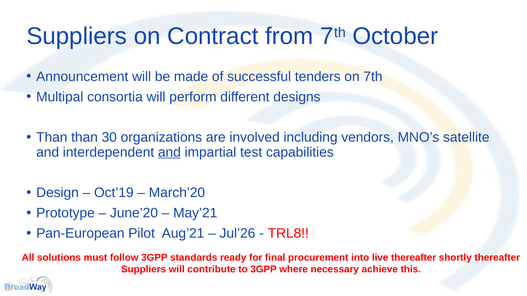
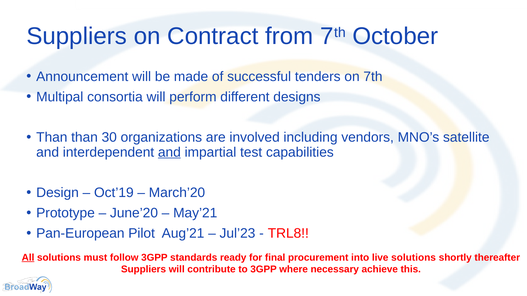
Jul’26: Jul’26 -> Jul’23 (237, 234)
All underline: none -> present (28, 258)
live thereafter: thereafter -> solutions (414, 258)
